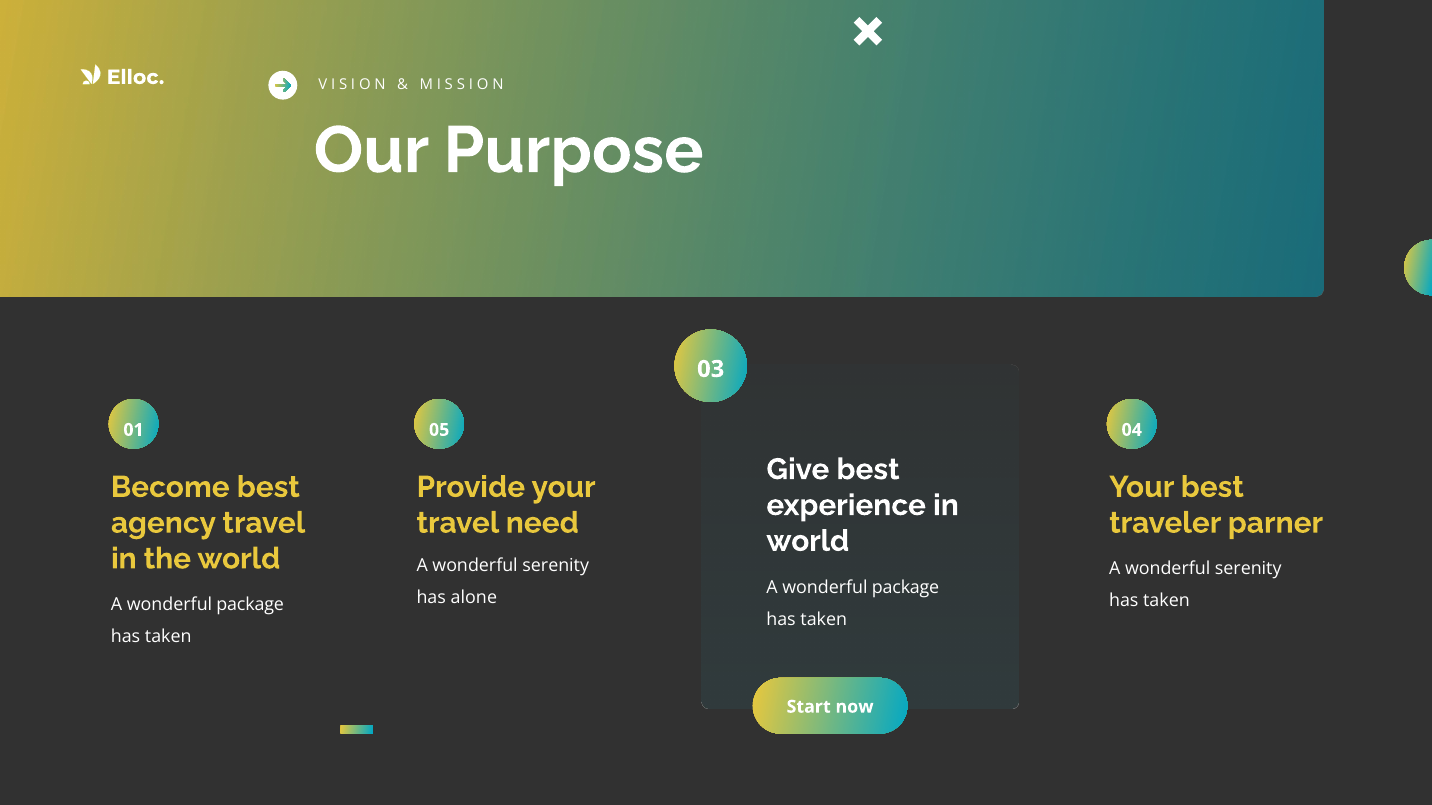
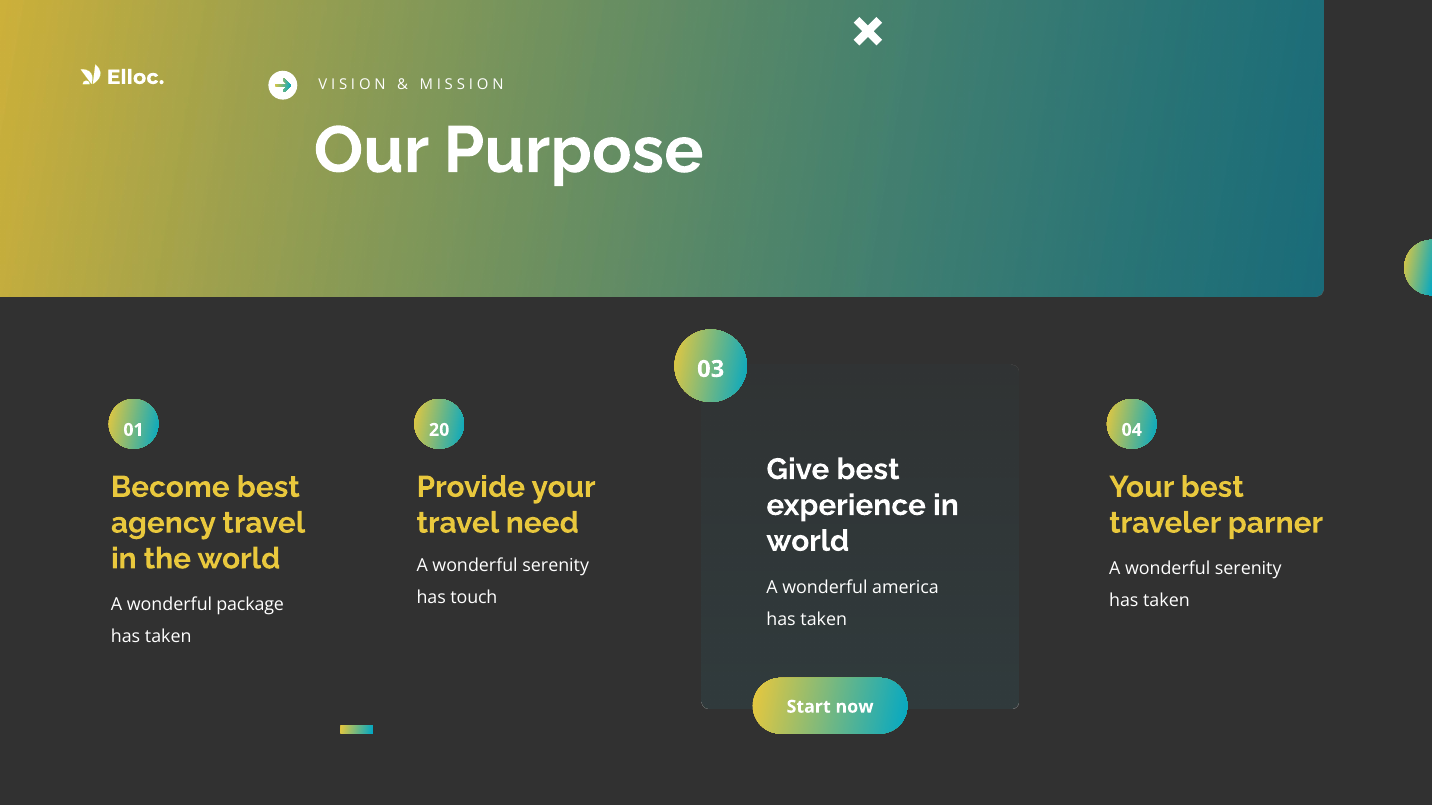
05: 05 -> 20 (439, 430)
package: package -> america (905, 588)
alone: alone -> touch (474, 598)
